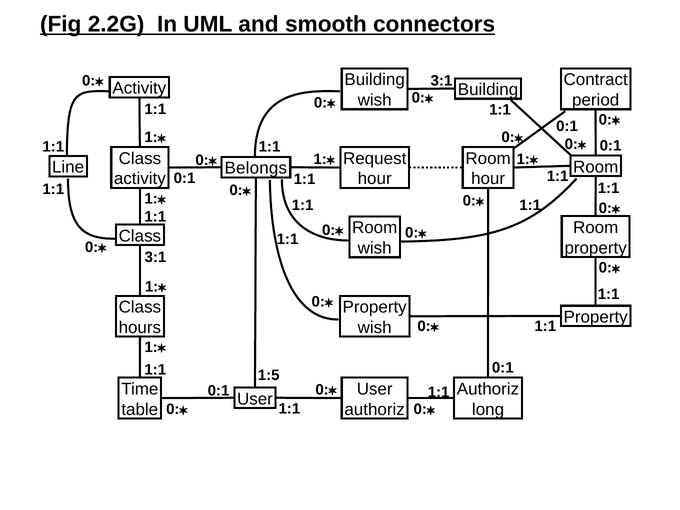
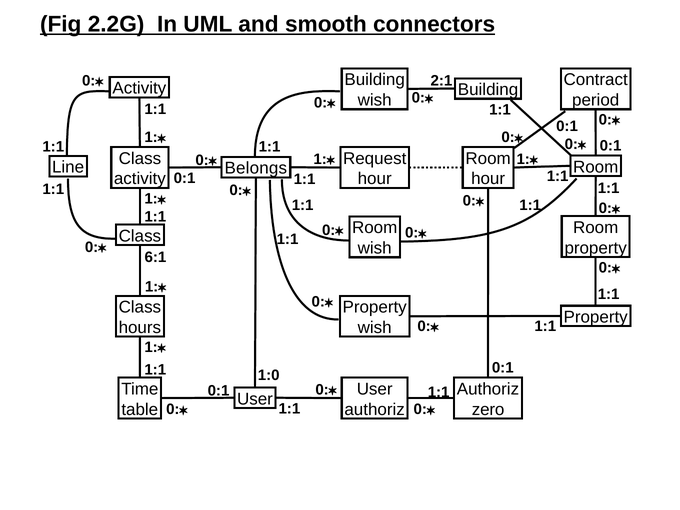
3:1: 3:1 -> 2:1 (441, 81)
3:1: 3:1 -> 6:1 (155, 257)
1:5: 1:5 -> 1:0 (269, 375)
long: long -> zero (488, 409)
